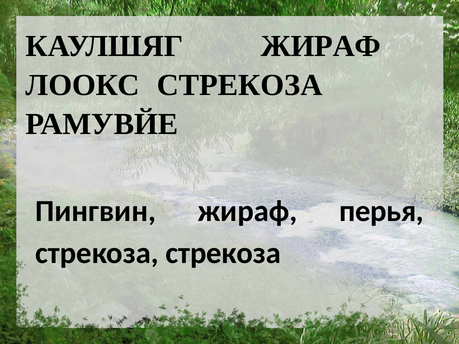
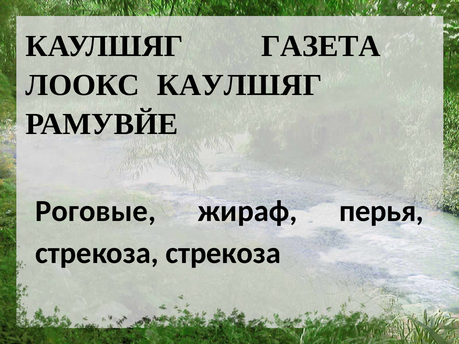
КАУЛШЯГ ЖИРАФ: ЖИРАФ -> ГАЗЕТА (321, 46)
ЛООКС СТРЕКОЗА: СТРЕКОЗА -> КАУЛШЯГ (240, 85)
Пингвин: Пингвин -> Роговые (96, 211)
